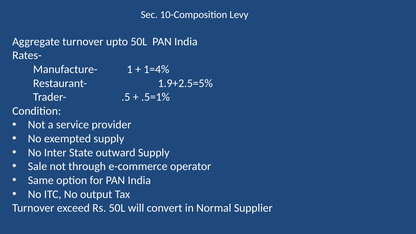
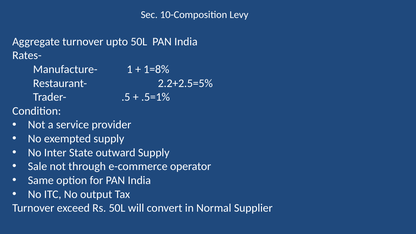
1=4%: 1=4% -> 1=8% (156, 69)
1.9+2.5=5%: 1.9+2.5=5% -> 2.2+2.5=5% (185, 83)
